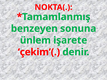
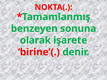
ünlem: ünlem -> olarak (35, 40)
çekim’(: çekim’( -> birine’( (39, 52)
